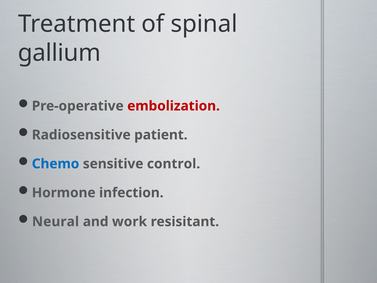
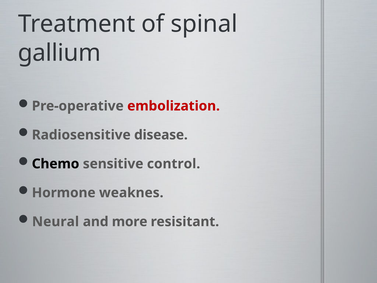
patient: patient -> disease (161, 135)
Chemo colour: blue -> black (56, 164)
infection: infection -> weaknes (131, 193)
work: work -> more (130, 221)
